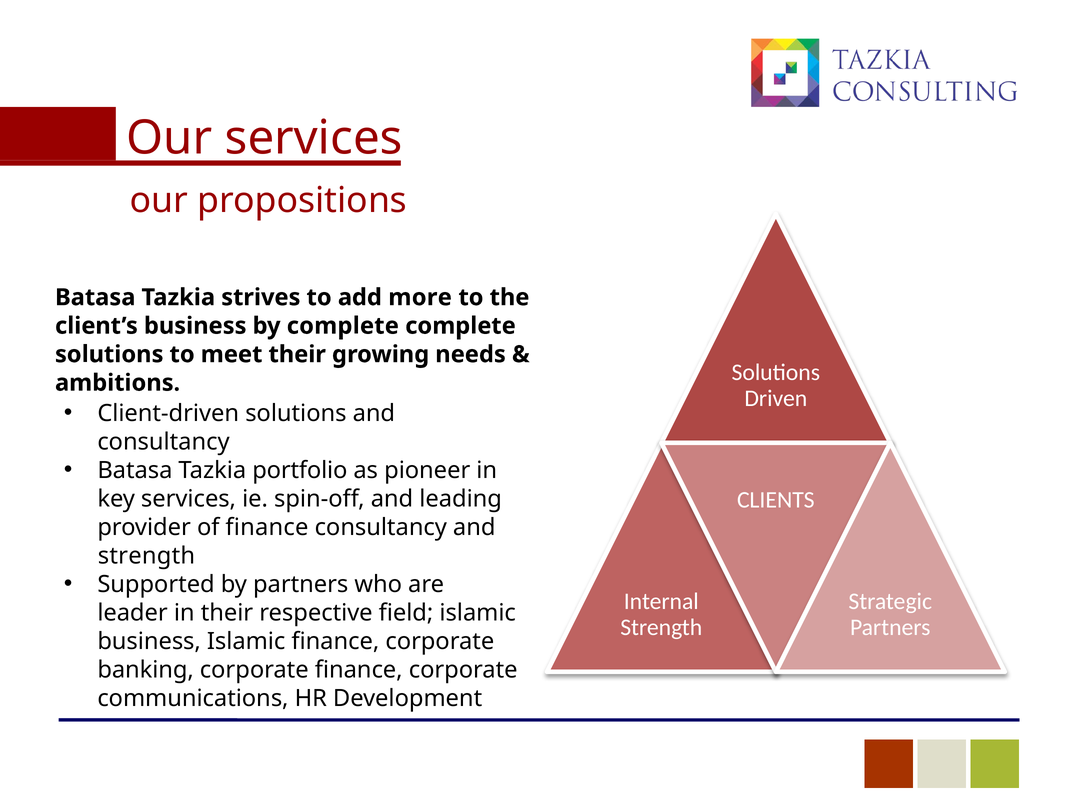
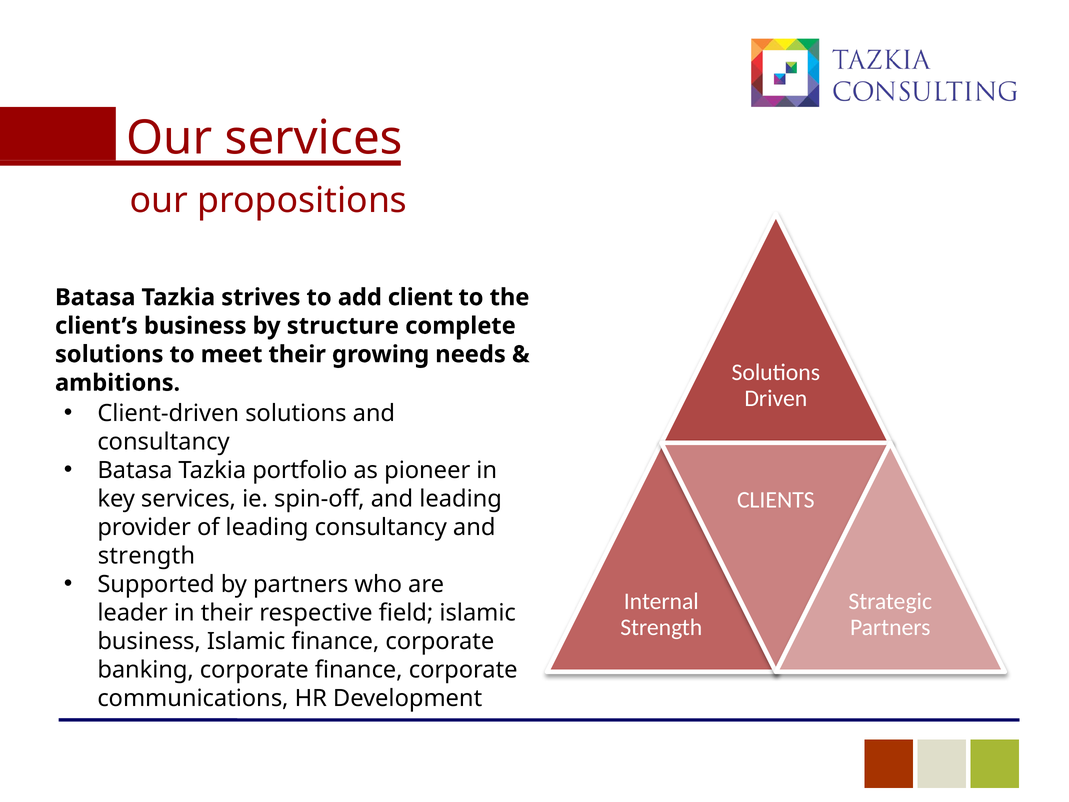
more: more -> client (420, 297)
by complete: complete -> structure (343, 326)
of finance: finance -> leading (267, 527)
